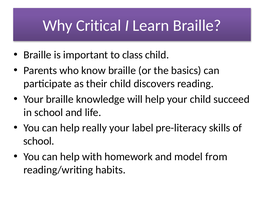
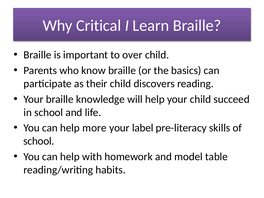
class: class -> over (132, 55)
really: really -> more (94, 128)
from: from -> table (216, 157)
